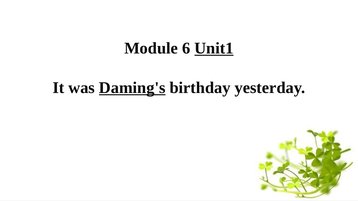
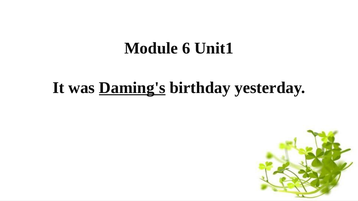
Unit1 underline: present -> none (214, 48)
